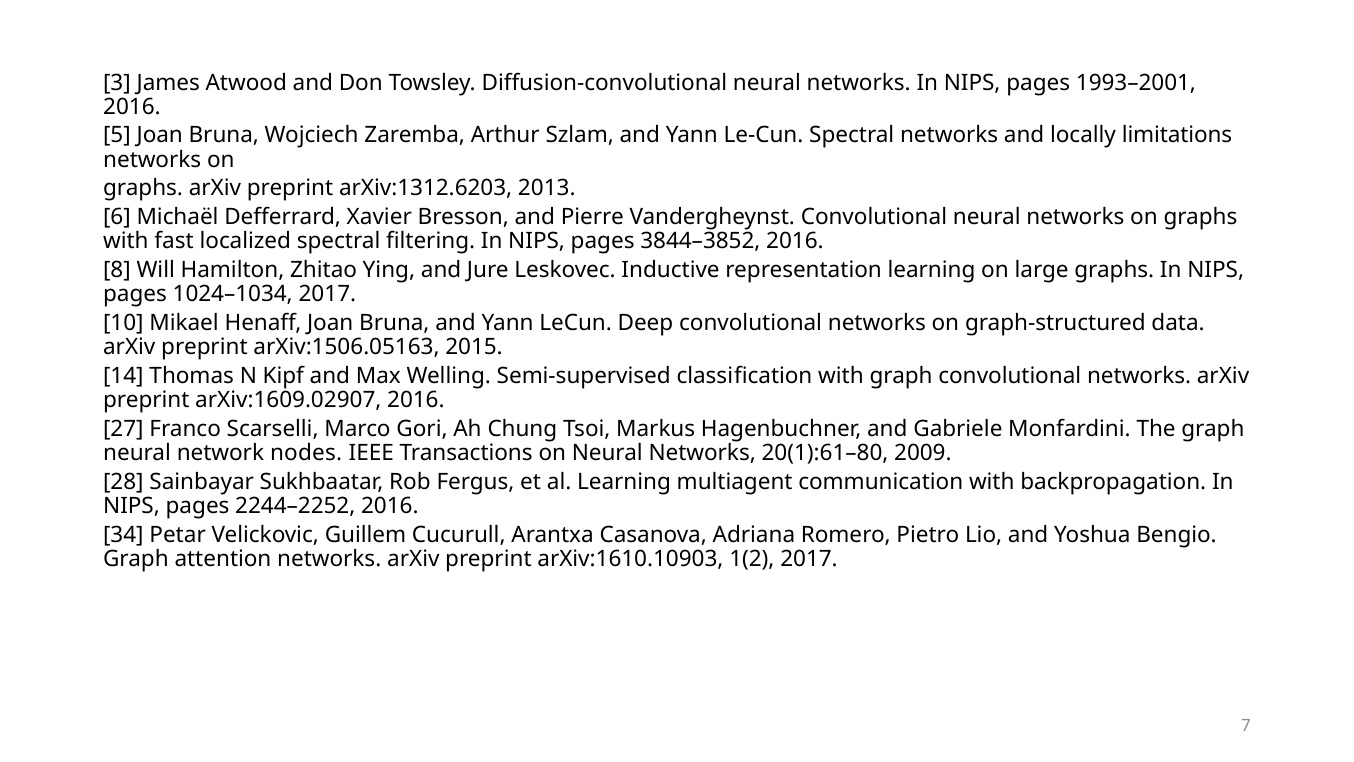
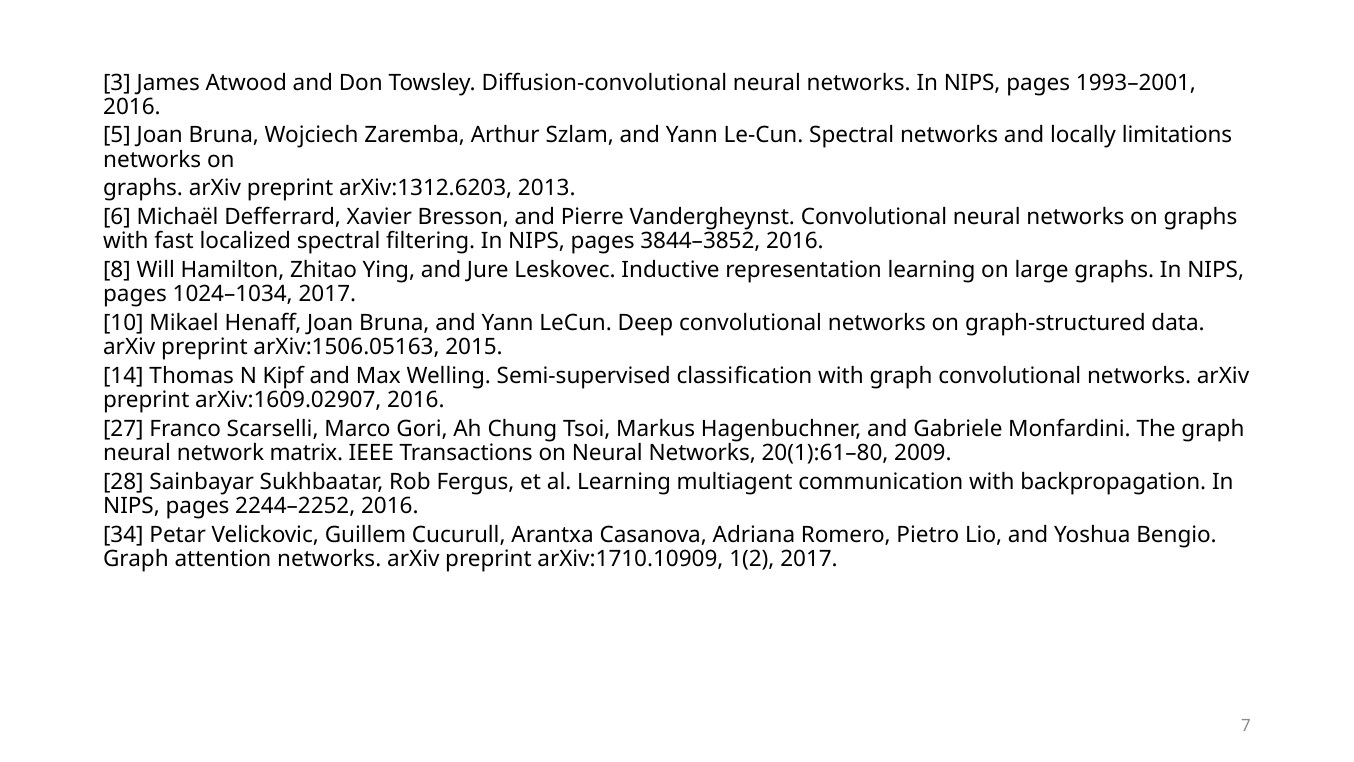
nodes: nodes -> matrix (306, 453)
arXiv:1610.10903: arXiv:1610.10903 -> arXiv:1710.10909 (630, 559)
